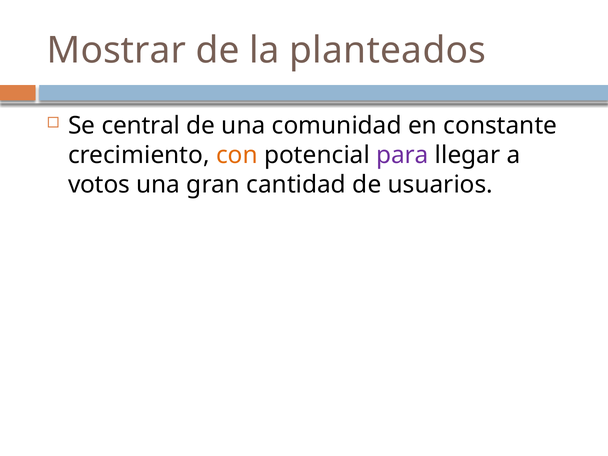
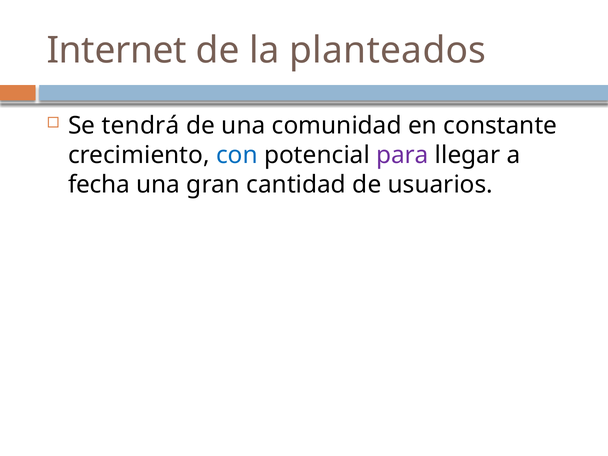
Mostrar: Mostrar -> Internet (117, 51)
central: central -> tendrá (141, 126)
con colour: orange -> blue (237, 155)
votos: votos -> fecha (99, 185)
